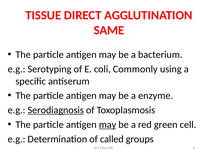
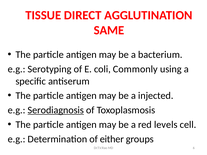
enzyme: enzyme -> injected (156, 96)
may underline: present -> none (108, 125)
green: green -> levels (166, 125)
called: called -> either (112, 139)
